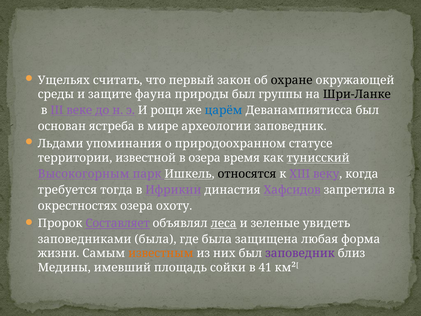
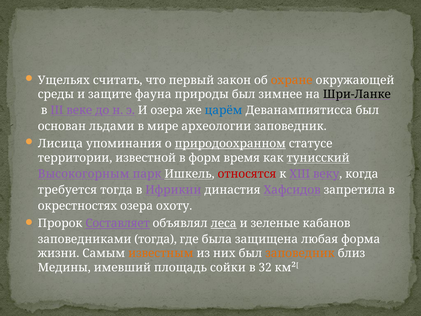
охране colour: black -> orange (292, 80)
группы: группы -> зимнее (280, 94)
И рощи: рощи -> озера (167, 110)
ястреба: ястреба -> льдами (112, 126)
Льдами: Льдами -> Лисица (60, 144)
природоохранном underline: none -> present (230, 144)
в озера: озера -> форм (205, 158)
относятся colour: black -> red (247, 174)
увидеть: увидеть -> кабанов (326, 223)
заповедниками была: была -> тогда (156, 239)
заповедник colour: purple -> orange (300, 253)
41: 41 -> 32 (265, 267)
